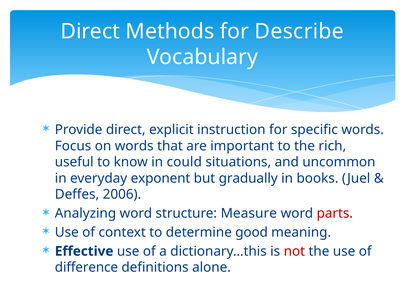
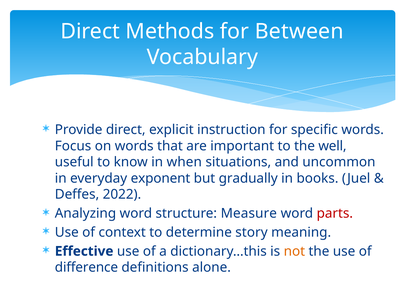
Describe: Describe -> Between (299, 31)
rich: rich -> well (332, 146)
could: could -> when (184, 162)
2006: 2006 -> 2022 (122, 194)
good: good -> story (251, 232)
not colour: red -> orange (294, 251)
